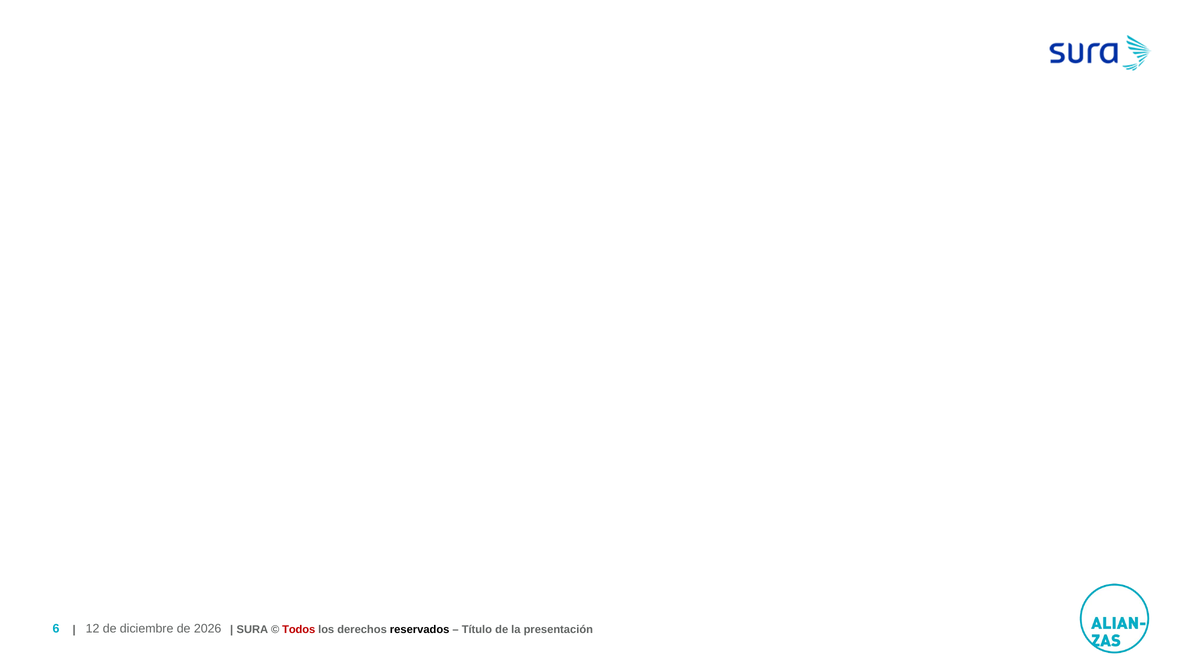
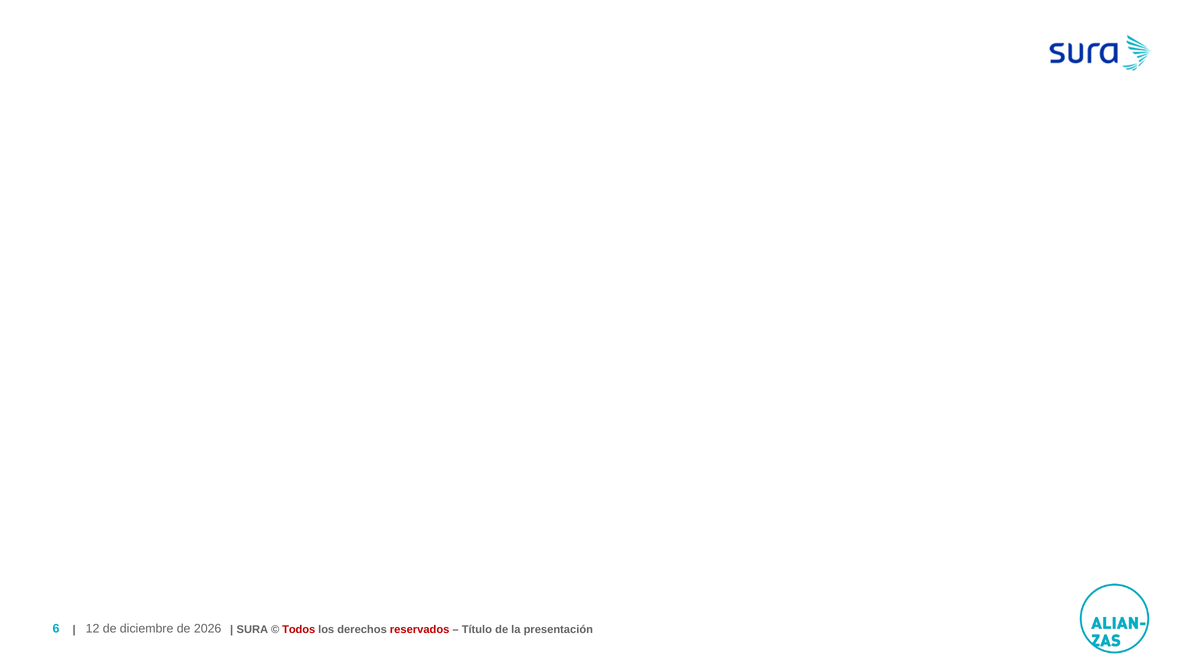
reservados colour: black -> red (420, 630)
